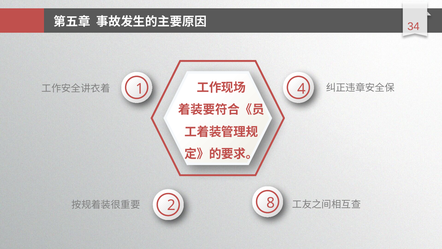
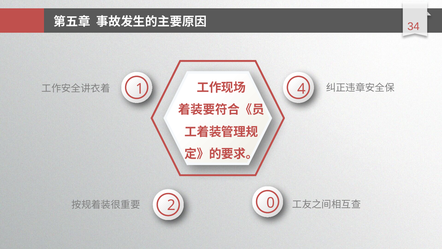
8: 8 -> 0 (271, 203)
